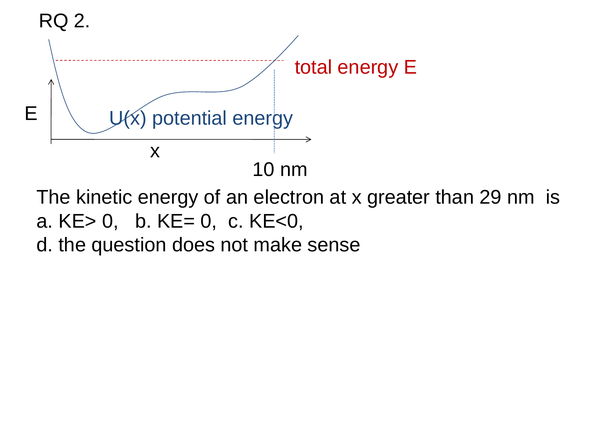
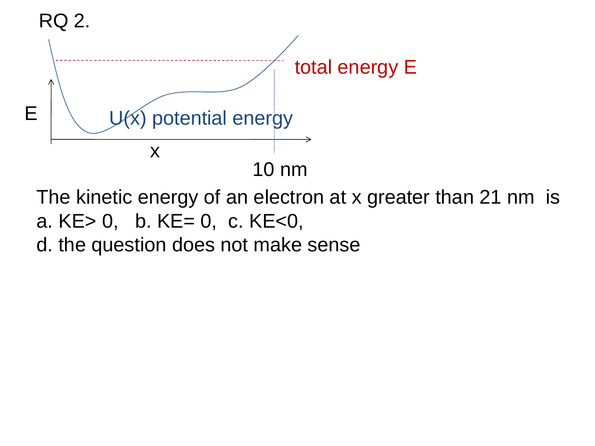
29: 29 -> 21 (491, 197)
